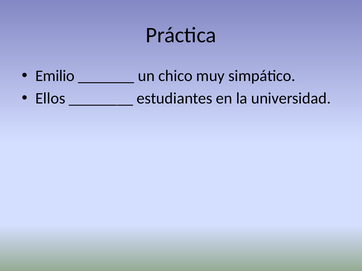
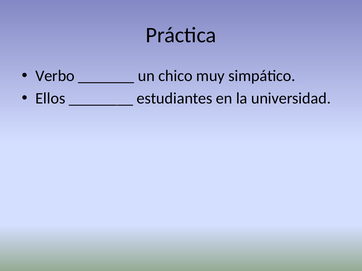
Emilio: Emilio -> Verbo (55, 76)
